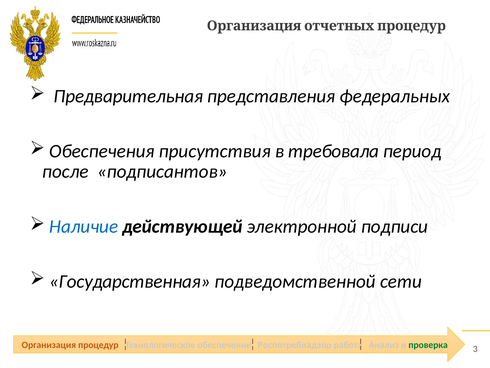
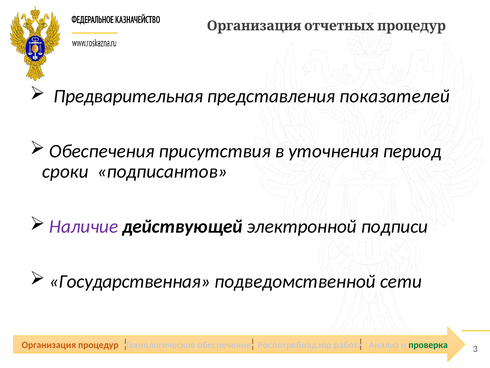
федеральных: федеральных -> показателей (395, 96)
требовала: требовала -> уточнения (334, 151)
после: после -> сроки (65, 171)
Наличие colour: blue -> purple (84, 226)
